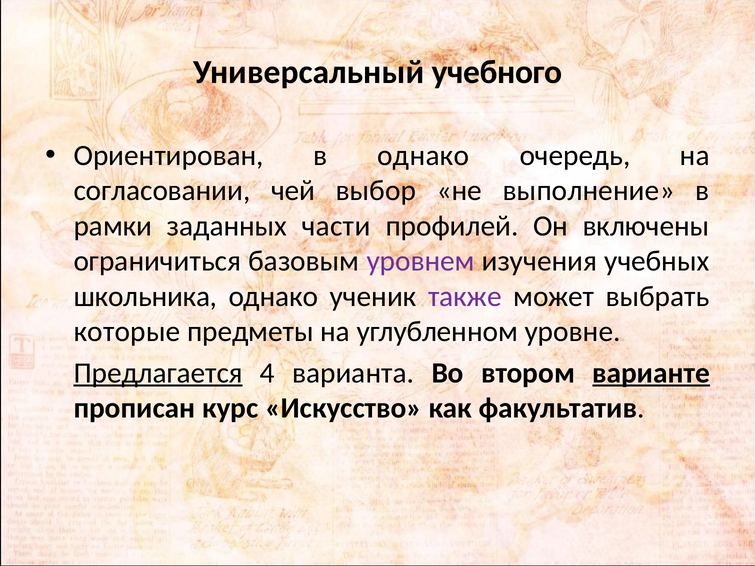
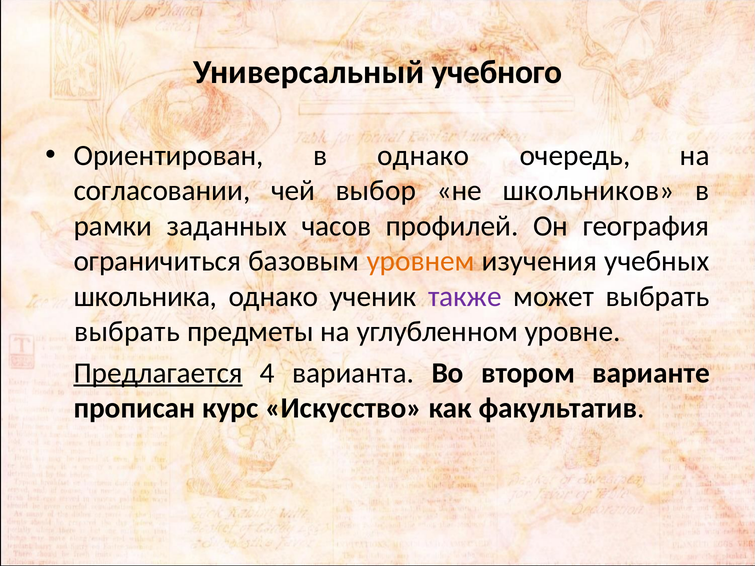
выполнение: выполнение -> школьников (589, 191)
части: части -> часов (336, 226)
включены: включены -> география (646, 226)
уровнем colour: purple -> orange (421, 261)
которые: которые -> выбрать (127, 332)
варианте underline: present -> none (651, 373)
